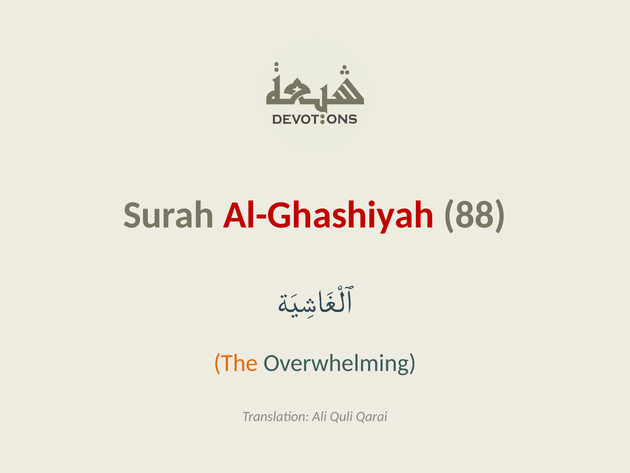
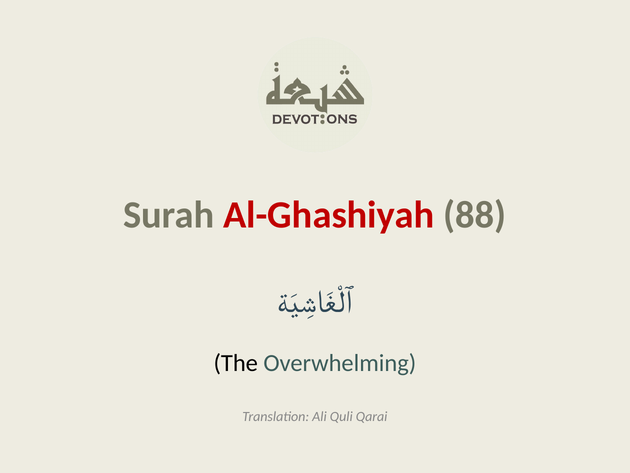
The colour: orange -> black (236, 363)
